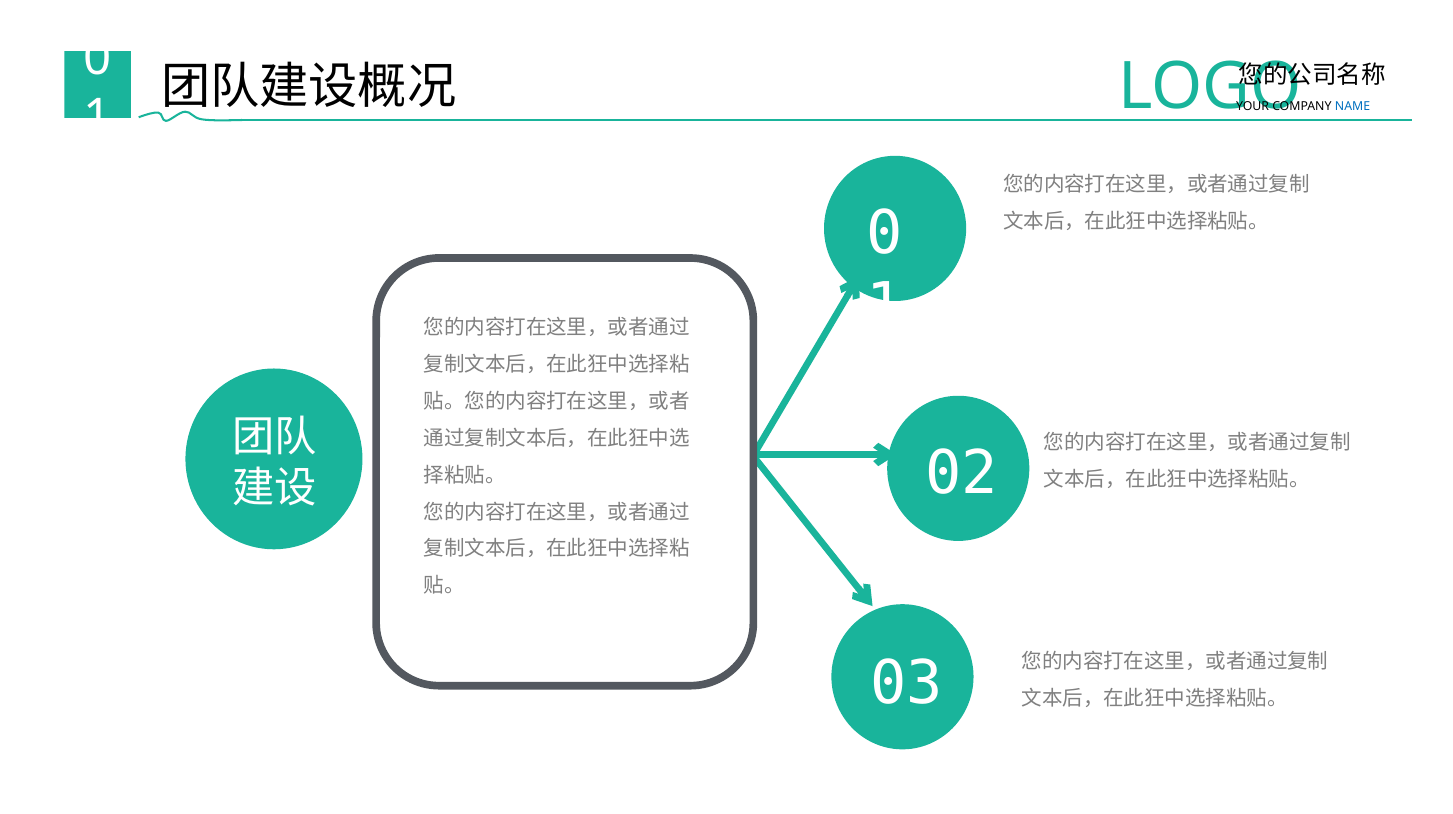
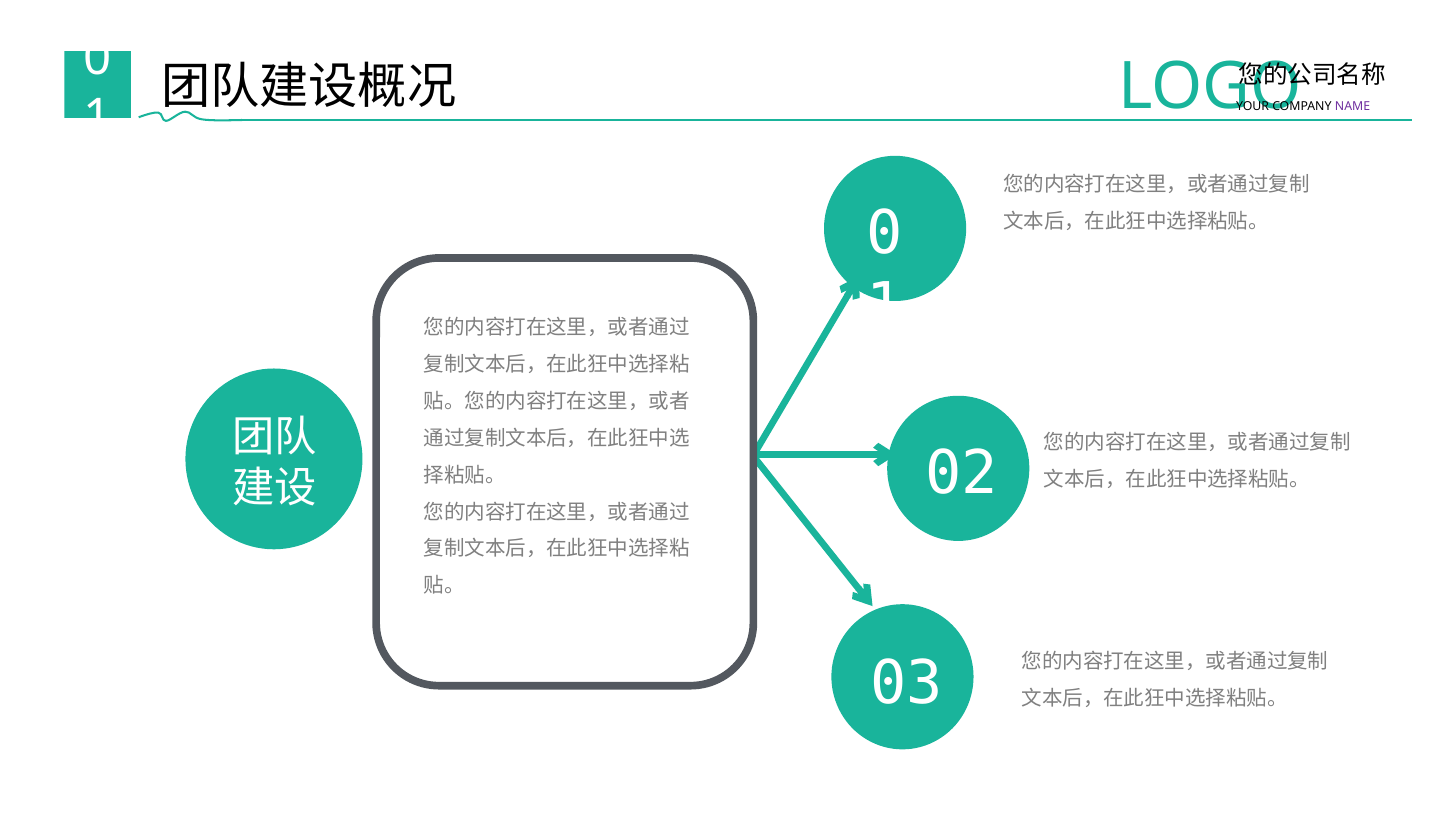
NAME colour: blue -> purple (1353, 107)
